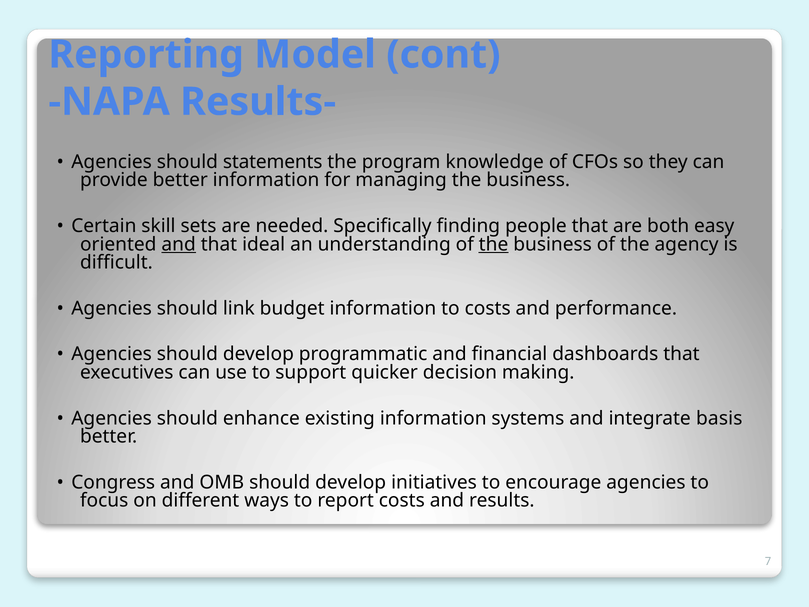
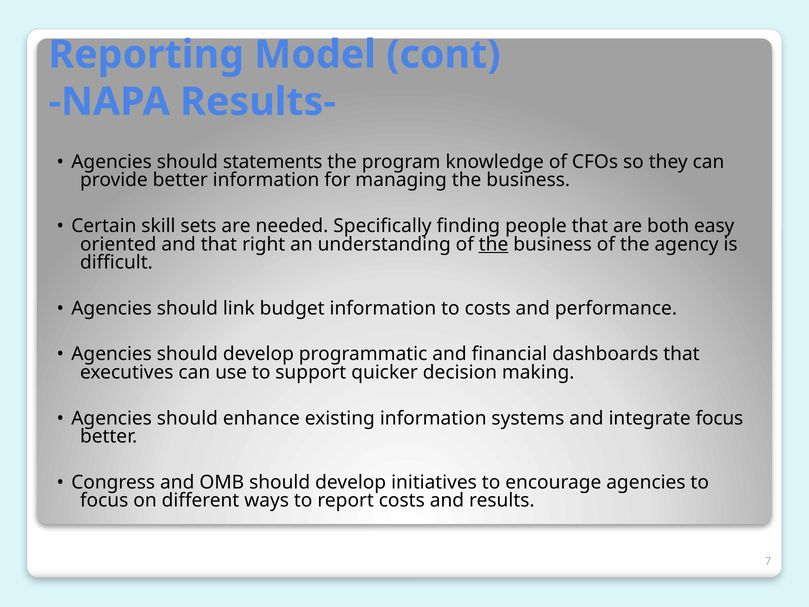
and underline: present -> none (179, 244)
ideal: ideal -> right (264, 244)
integrate basis: basis -> focus (719, 418)
